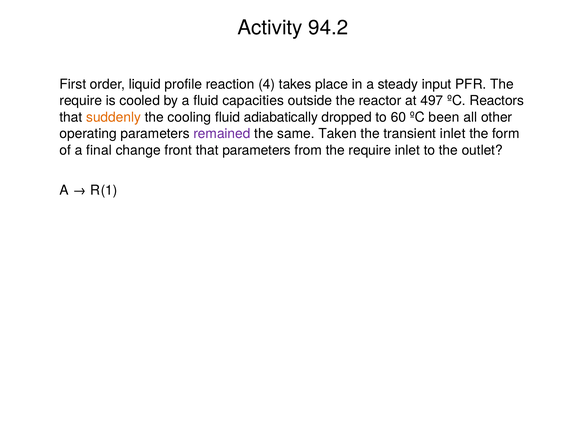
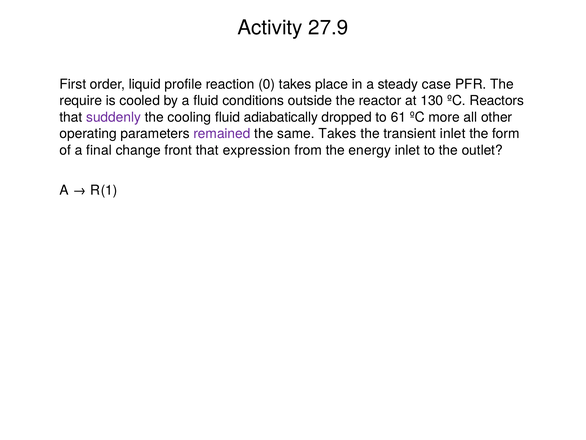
94.2: 94.2 -> 27.9 (328, 28)
4: 4 -> 0 (267, 84)
input: input -> case (437, 84)
capacities: capacities -> conditions (253, 101)
497: 497 -> 130 (432, 101)
suddenly colour: orange -> purple (114, 117)
60: 60 -> 61 (398, 117)
been: been -> more (444, 117)
same Taken: Taken -> Takes (338, 134)
that parameters: parameters -> expression (257, 150)
from the require: require -> energy (370, 150)
